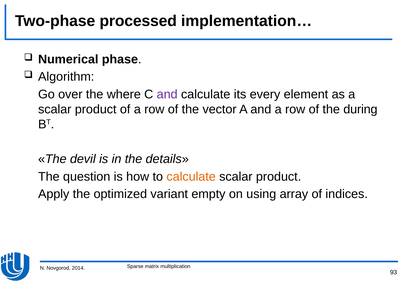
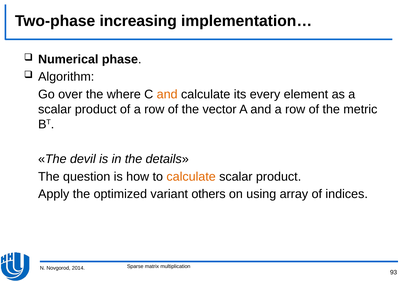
processed: processed -> increasing (138, 21)
and colour: purple -> orange (167, 94)
during: during -> metric (360, 109)
empty: empty -> others (209, 194)
